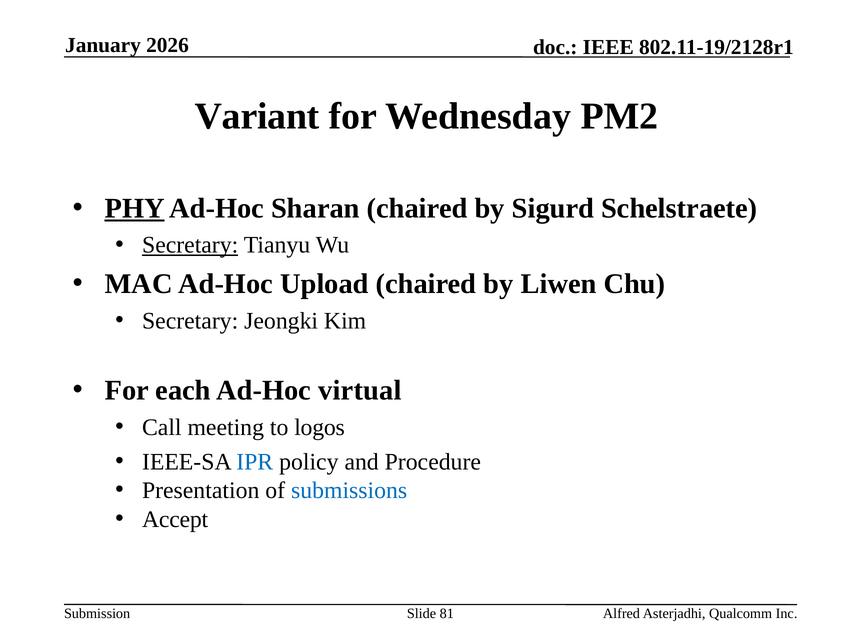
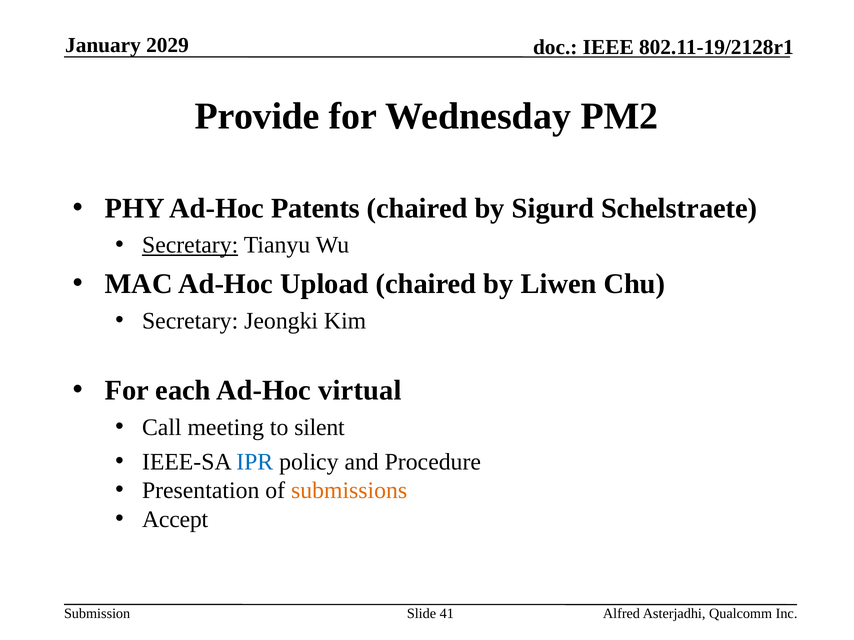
2026: 2026 -> 2029 (168, 45)
Variant: Variant -> Provide (257, 116)
PHY underline: present -> none (135, 208)
Sharan: Sharan -> Patents (316, 208)
logos: logos -> silent (319, 428)
submissions colour: blue -> orange (349, 491)
81: 81 -> 41 (447, 614)
